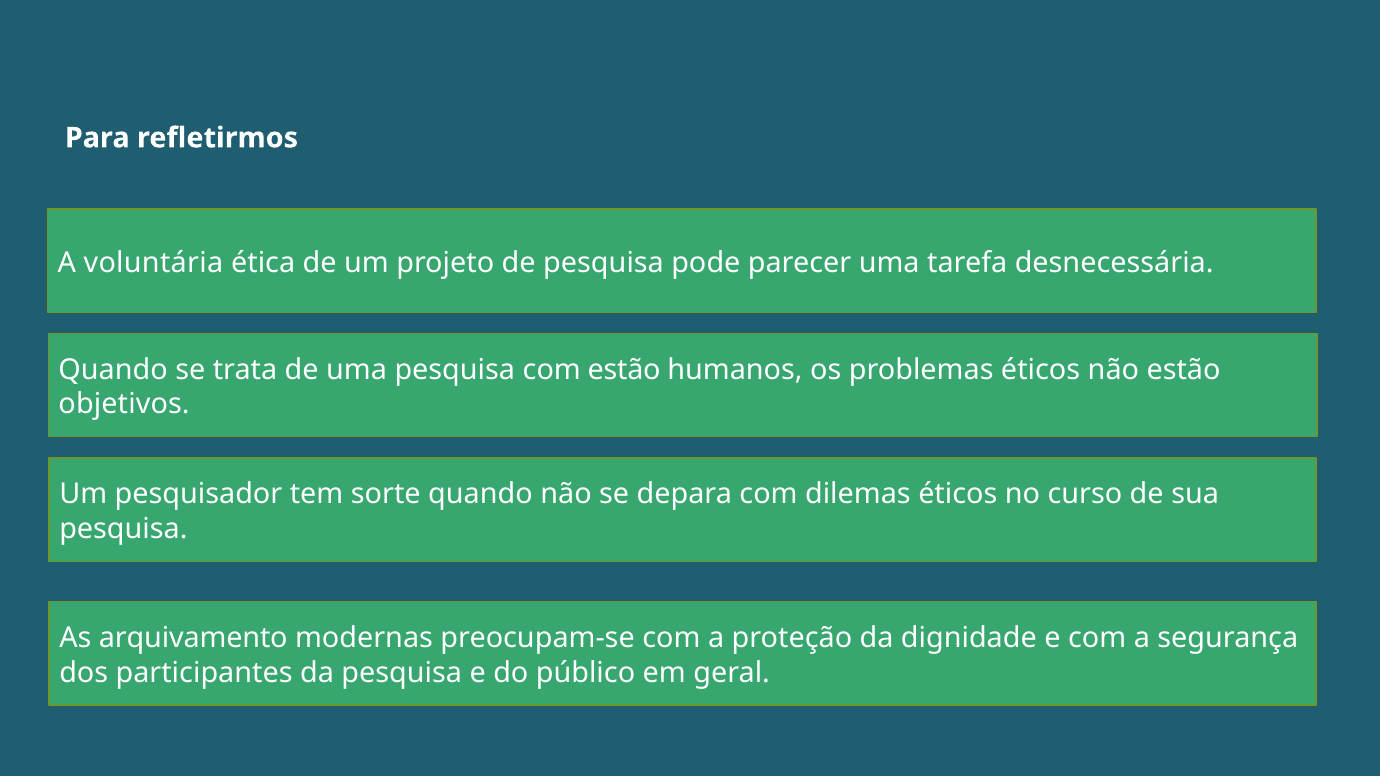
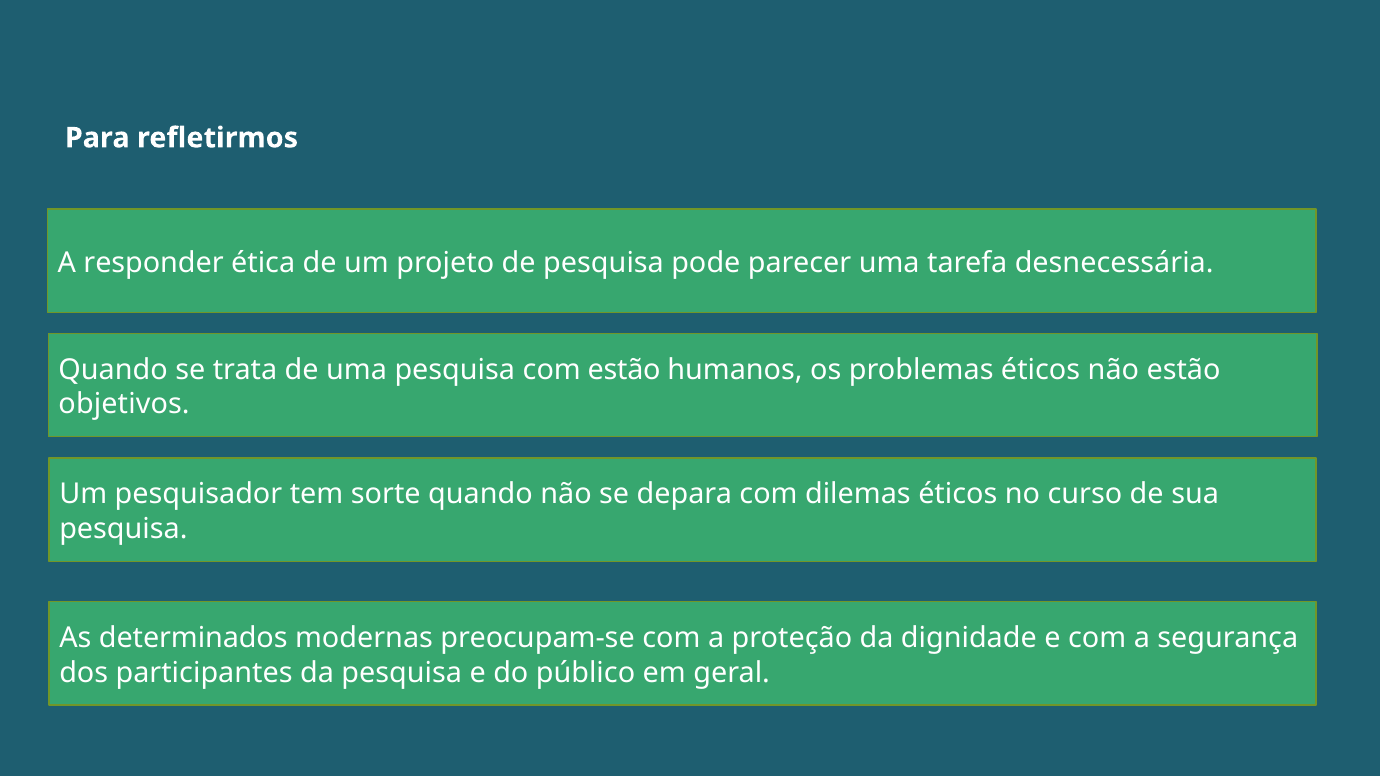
voluntária: voluntária -> responder (154, 263)
arquivamento: arquivamento -> determinados (193, 638)
